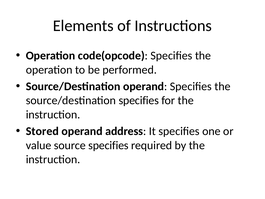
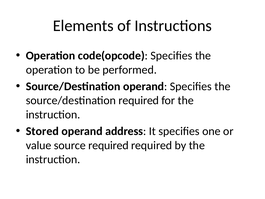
source/destination specifies: specifies -> required (139, 100)
source specifies: specifies -> required (108, 145)
